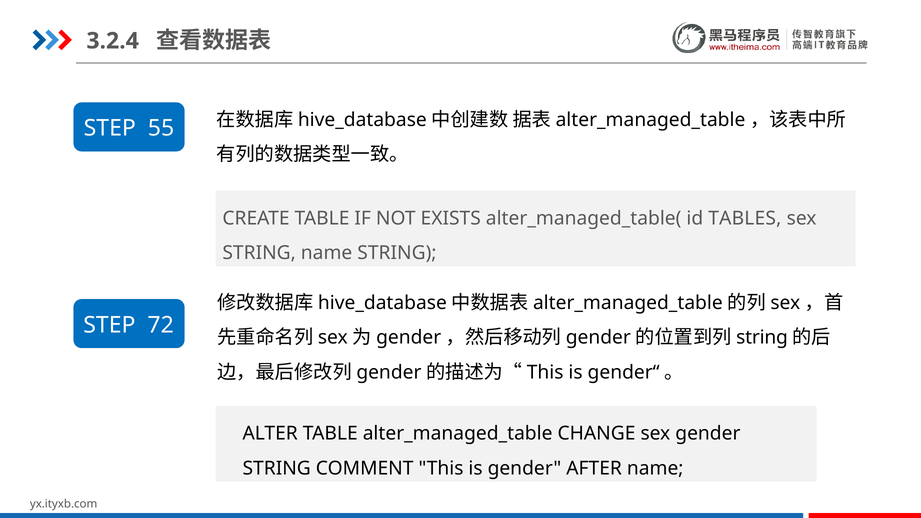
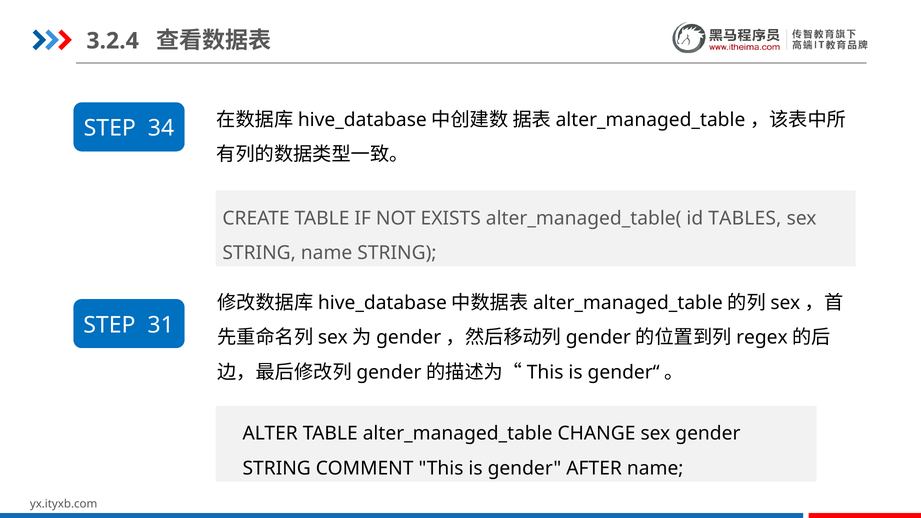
55: 55 -> 34 (161, 128)
72: 72 -> 31 (161, 325)
string: string -> regex (762, 338)
